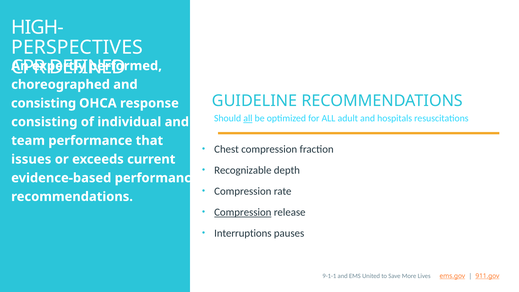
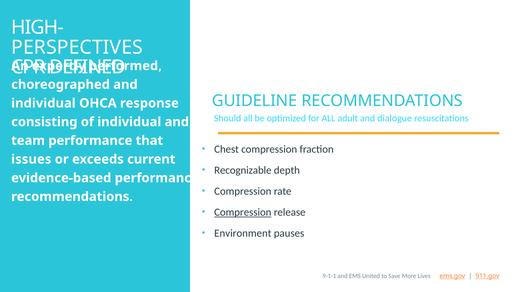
consisting: consisting -> individual (43, 103)
all underline: present -> none (248, 118)
hospitals: hospitals -> dialogue (395, 118)
Interruptions: Interruptions -> Environment (243, 233)
